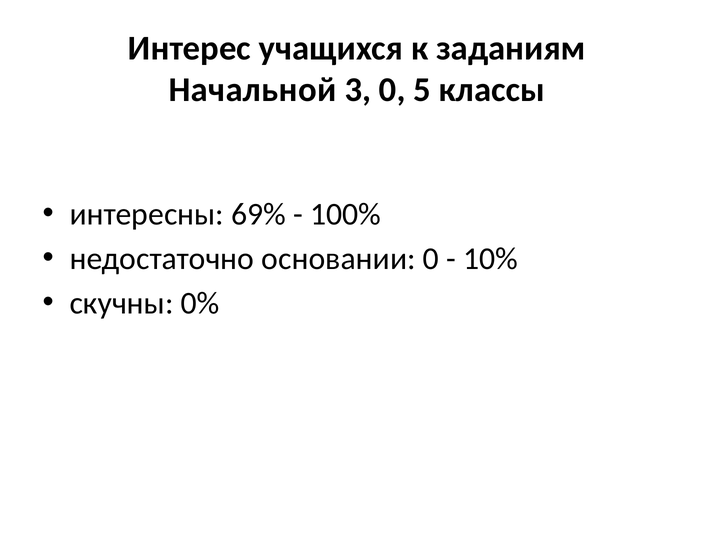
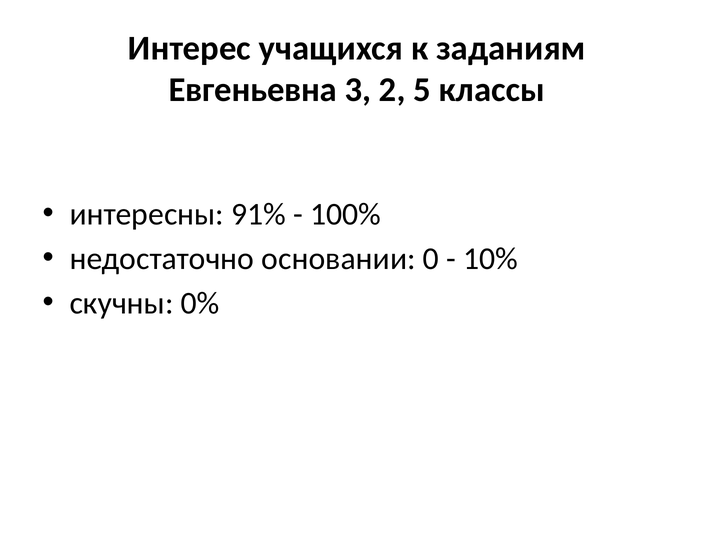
Начальной: Начальной -> Евгеньевна (253, 90)
3 0: 0 -> 2 (392, 90)
69%: 69% -> 91% (259, 214)
